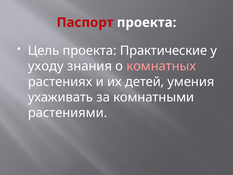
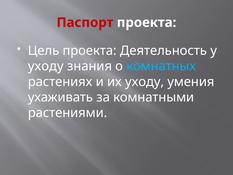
Практические: Практические -> Деятельность (163, 51)
комнатных colour: pink -> light blue (161, 66)
их детей: детей -> уходу (145, 82)
